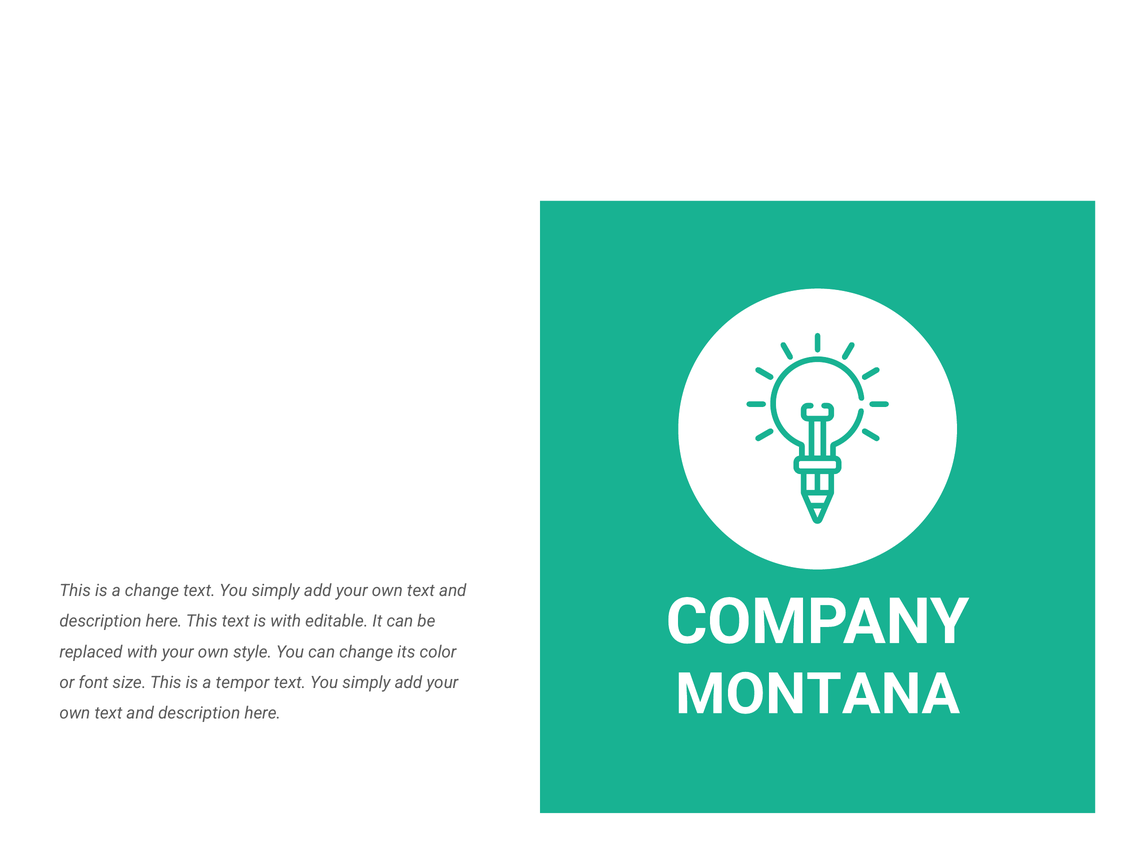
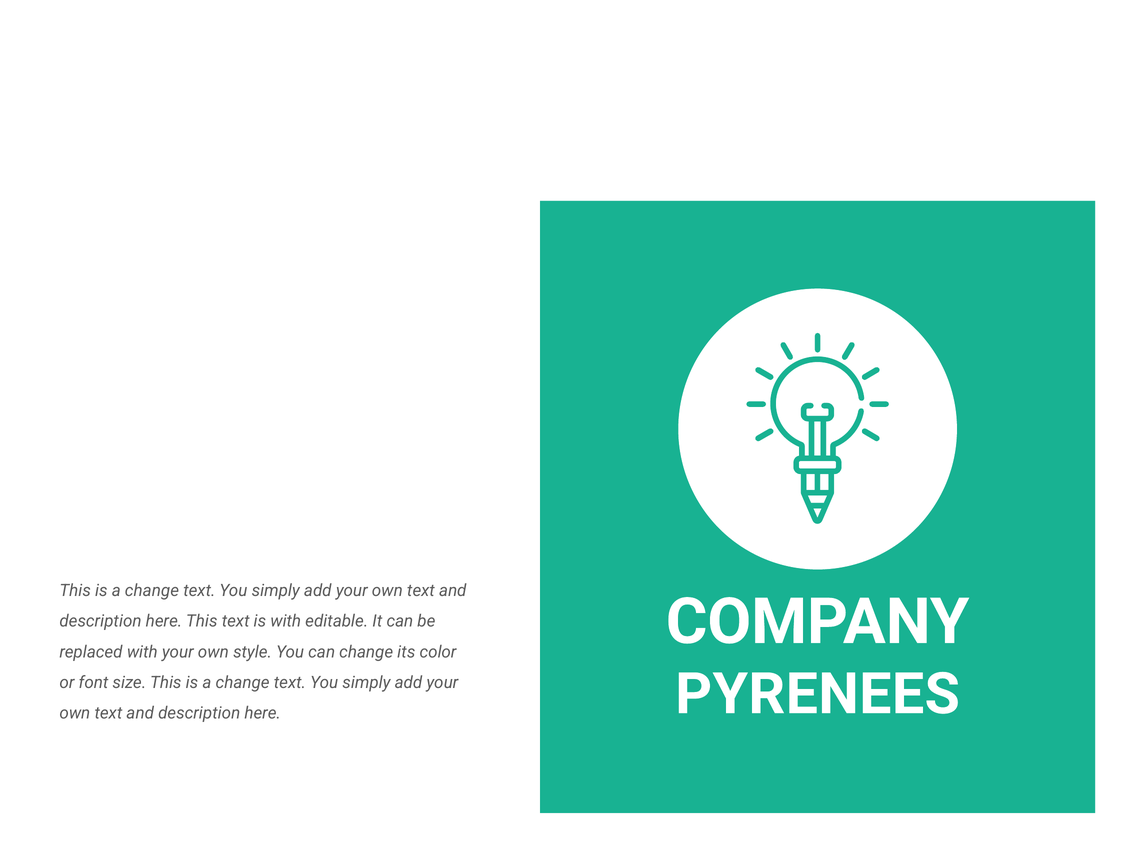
MONTANA: MONTANA -> PYRENEES (818, 694)
tempor: tempor -> change (243, 682)
